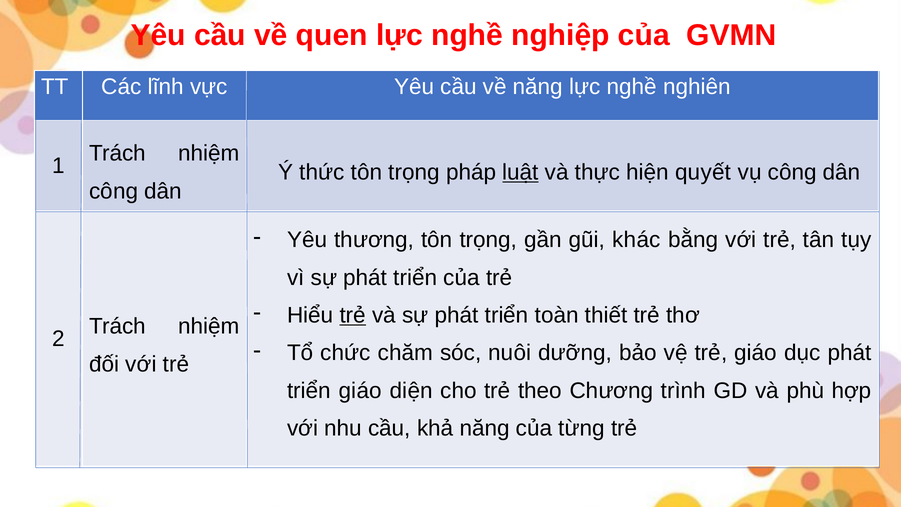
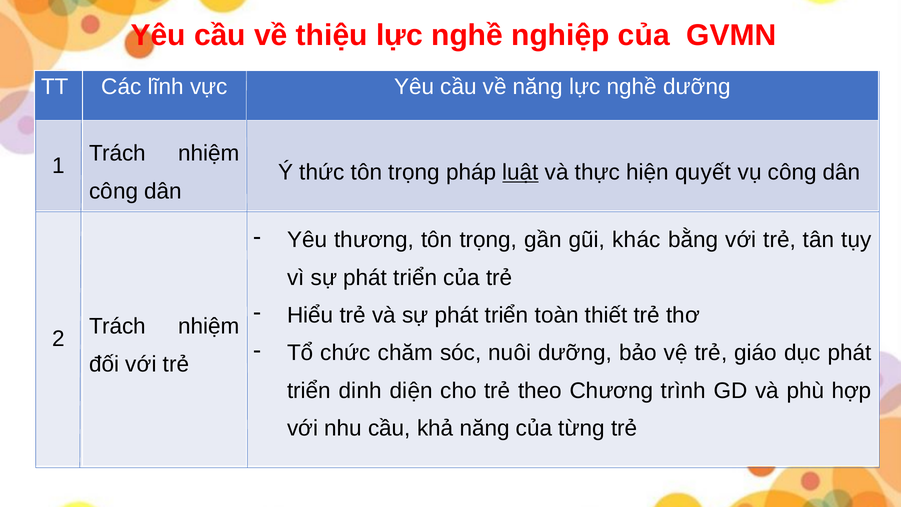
quen: quen -> thiệu (332, 35)
nghề nghiên: nghiên -> dưỡng (697, 87)
trẻ underline: present -> none (353, 315)
triển giáo: giáo -> dinh (360, 391)
